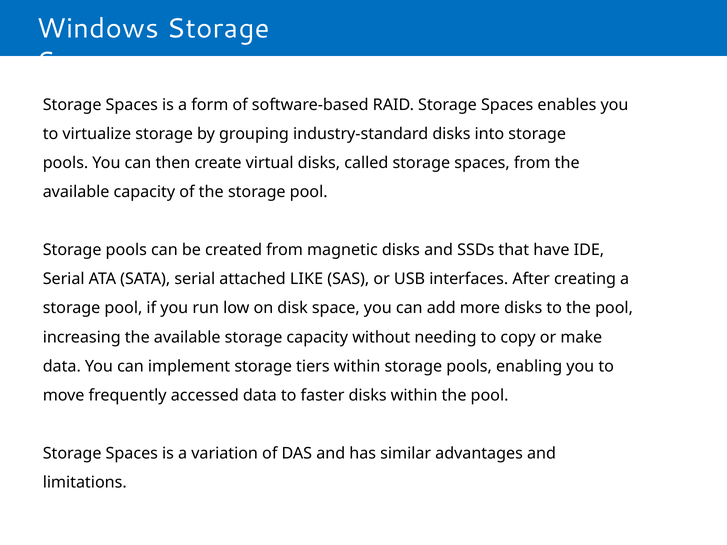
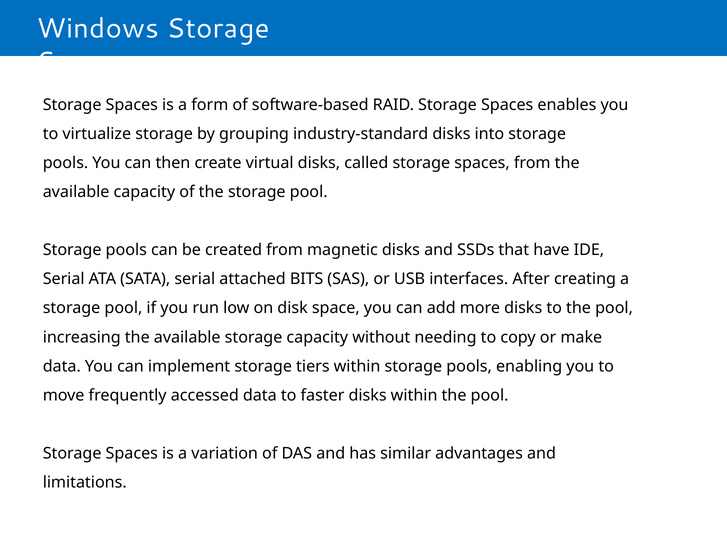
LIKE: LIKE -> BITS (307, 279)
